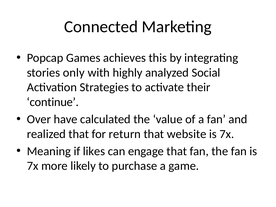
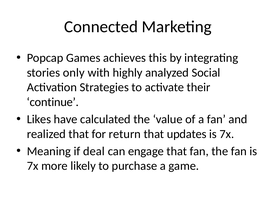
Over: Over -> Likes (39, 119)
website: website -> updates (187, 134)
likes: likes -> deal (94, 151)
